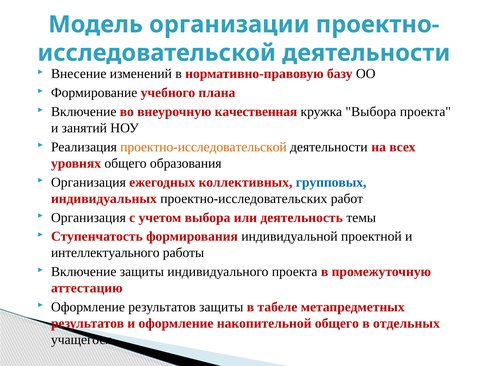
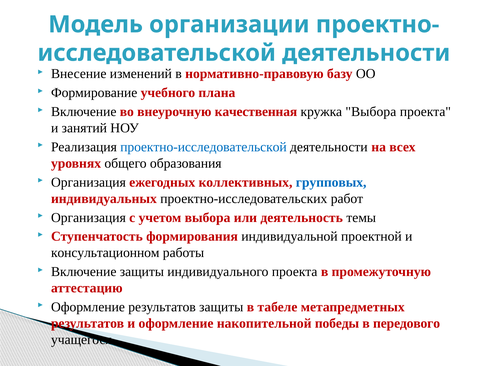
проектно-исследовательской colour: orange -> blue (203, 147)
интеллектуального: интеллектуального -> консультационном (105, 253)
накопительной общего: общего -> победы (337, 323)
отдельных: отдельных -> передового (407, 323)
